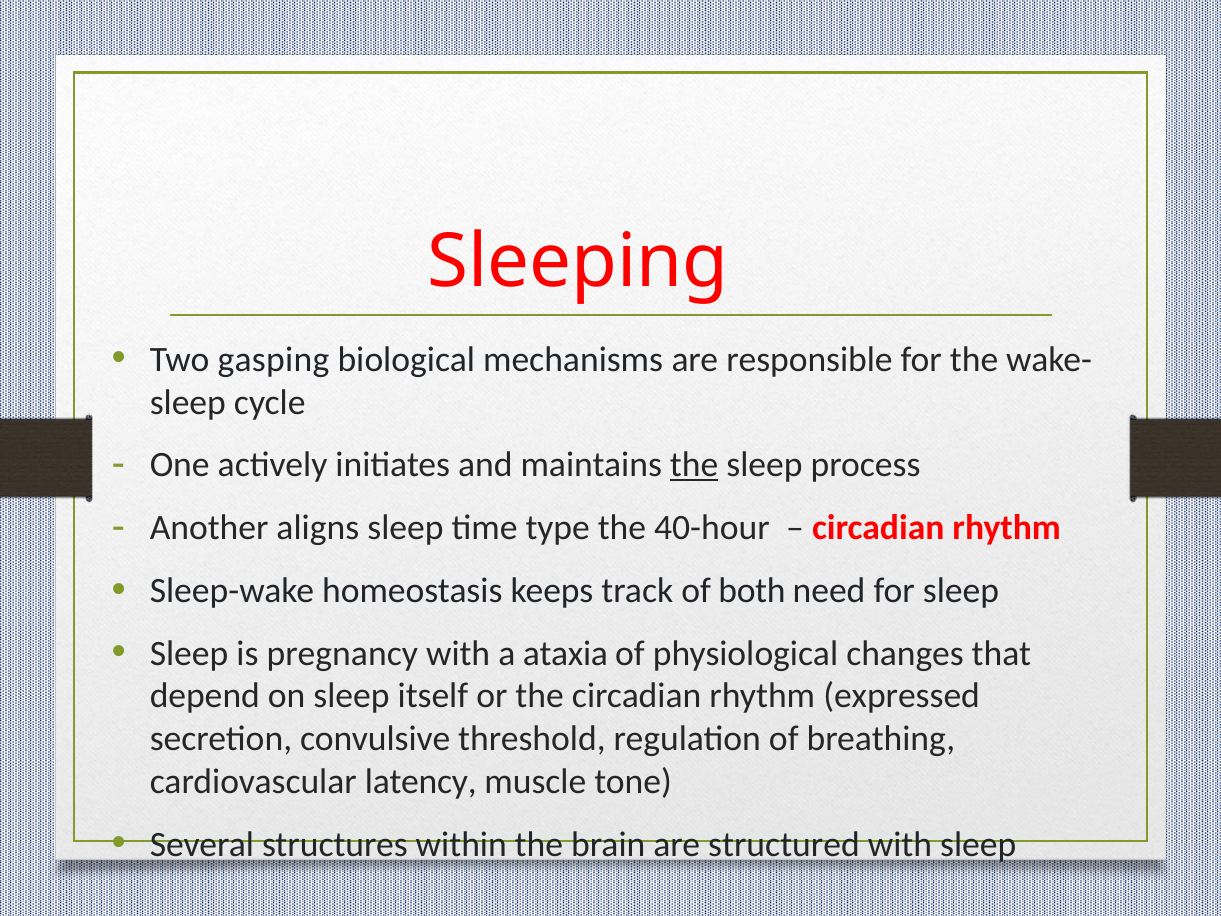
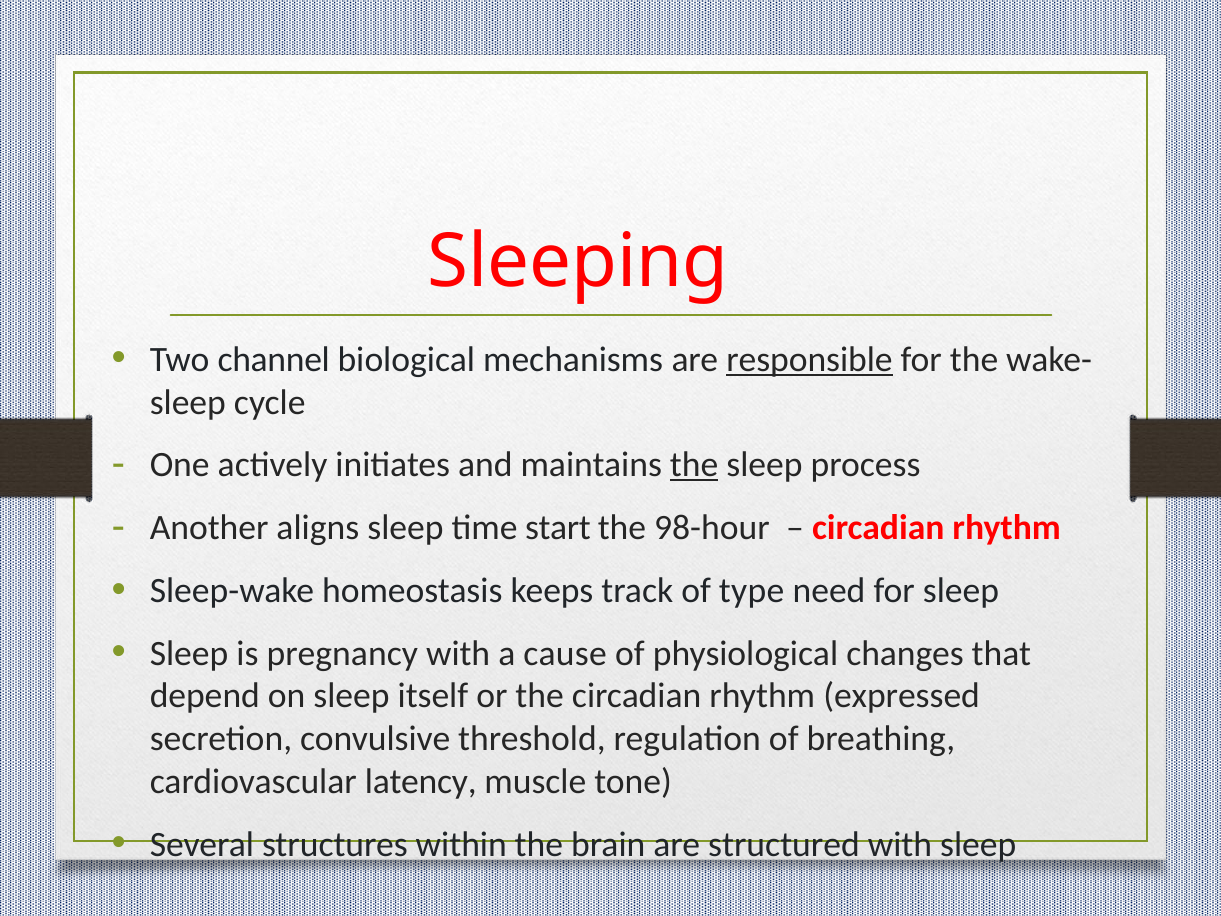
gasping: gasping -> channel (274, 359)
responsible underline: none -> present (809, 359)
type: type -> start (558, 528)
40-hour: 40-hour -> 98-hour (712, 528)
both: both -> type (752, 590)
ataxia: ataxia -> cause (565, 653)
